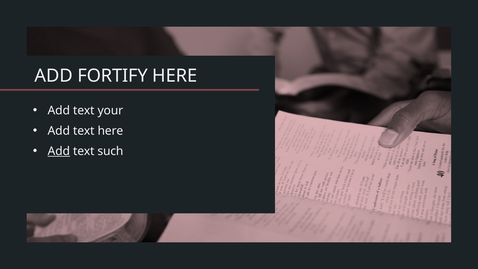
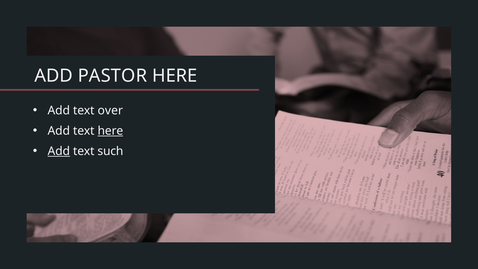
FORTIFY: FORTIFY -> PASTOR (112, 76)
your: your -> over (110, 111)
here underline: none -> present (110, 131)
